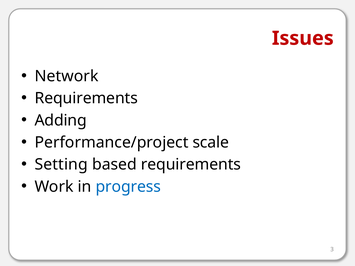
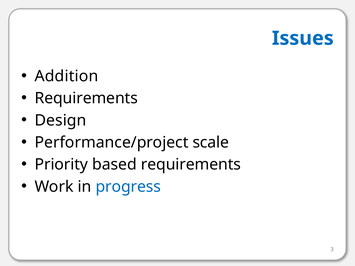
Issues colour: red -> blue (303, 38)
Network: Network -> Addition (67, 76)
Adding: Adding -> Design (61, 120)
Setting: Setting -> Priority (61, 165)
